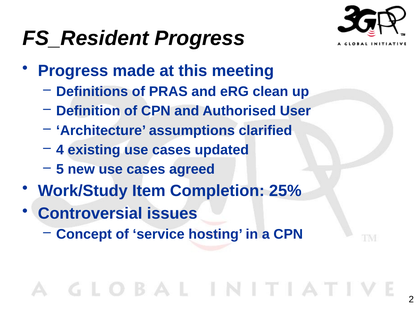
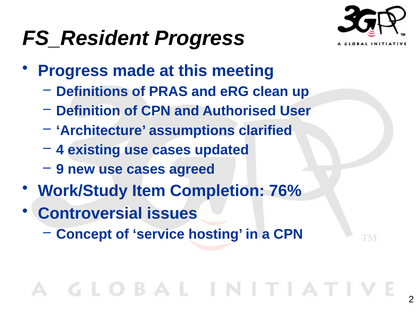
5: 5 -> 9 (60, 170)
25%: 25% -> 76% (285, 191)
